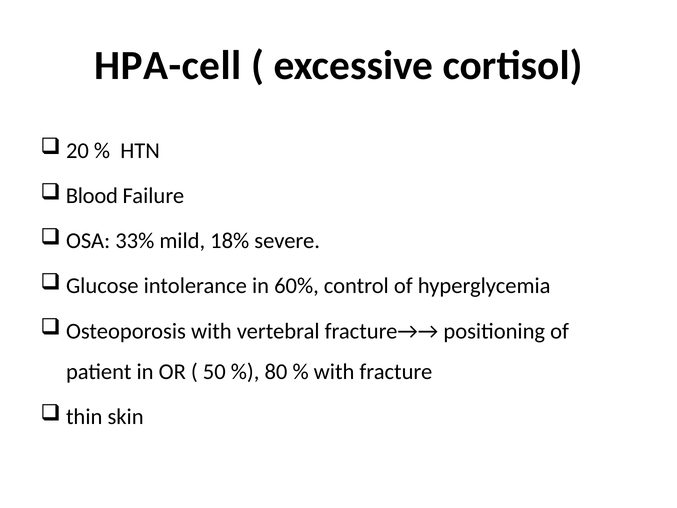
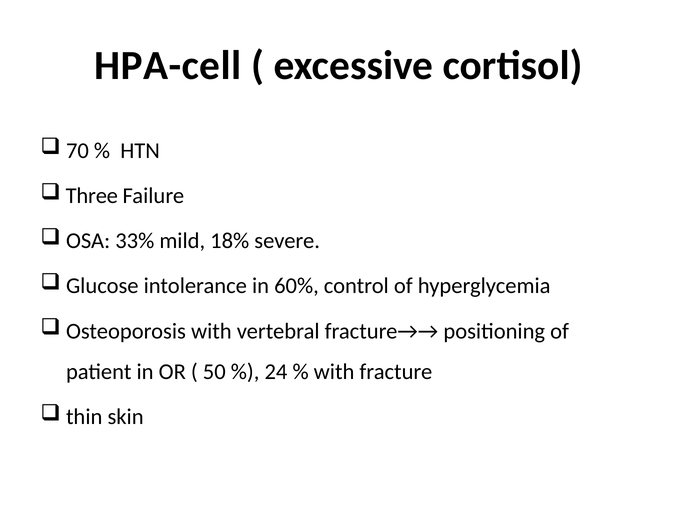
20: 20 -> 70 (77, 151)
Blood: Blood -> Three (92, 196)
80: 80 -> 24 (276, 372)
